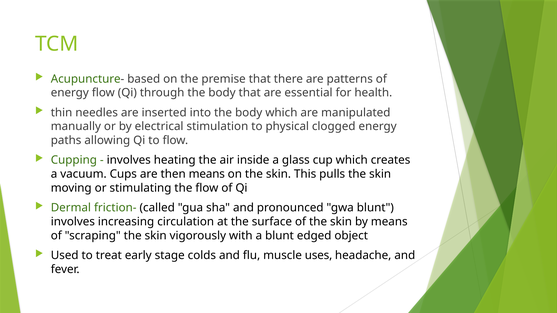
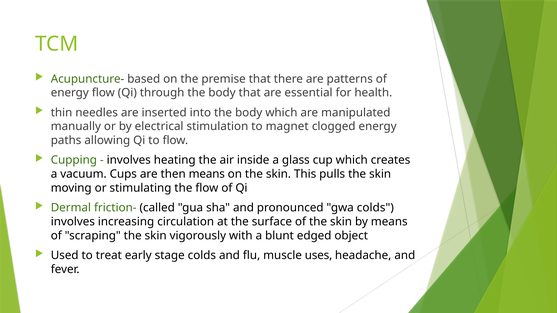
physical: physical -> magnet (287, 127)
gwa blunt: blunt -> colds (375, 208)
